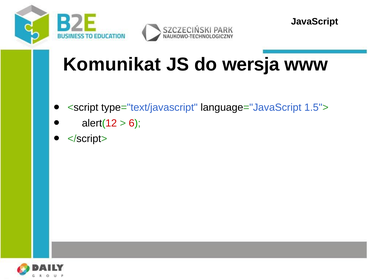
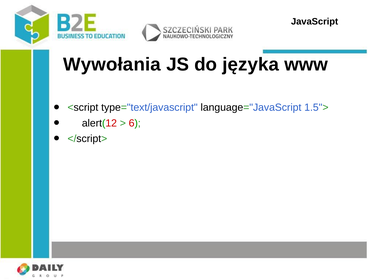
Komunikat: Komunikat -> Wywołania (112, 64)
wersja: wersja -> języka (251, 64)
